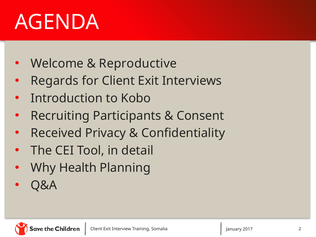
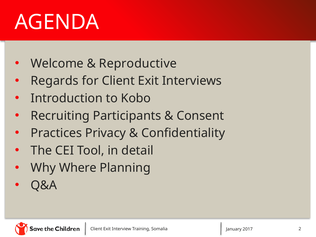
Received: Received -> Practices (56, 133)
Health: Health -> Where (78, 168)
